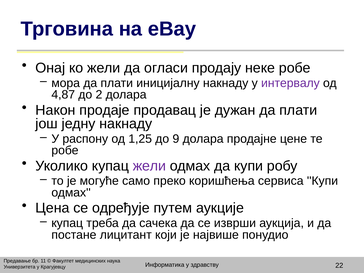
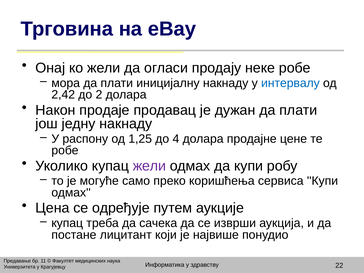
интервалу colour: purple -> blue (290, 83)
4,87: 4,87 -> 2,42 (63, 95)
9: 9 -> 4 (176, 139)
